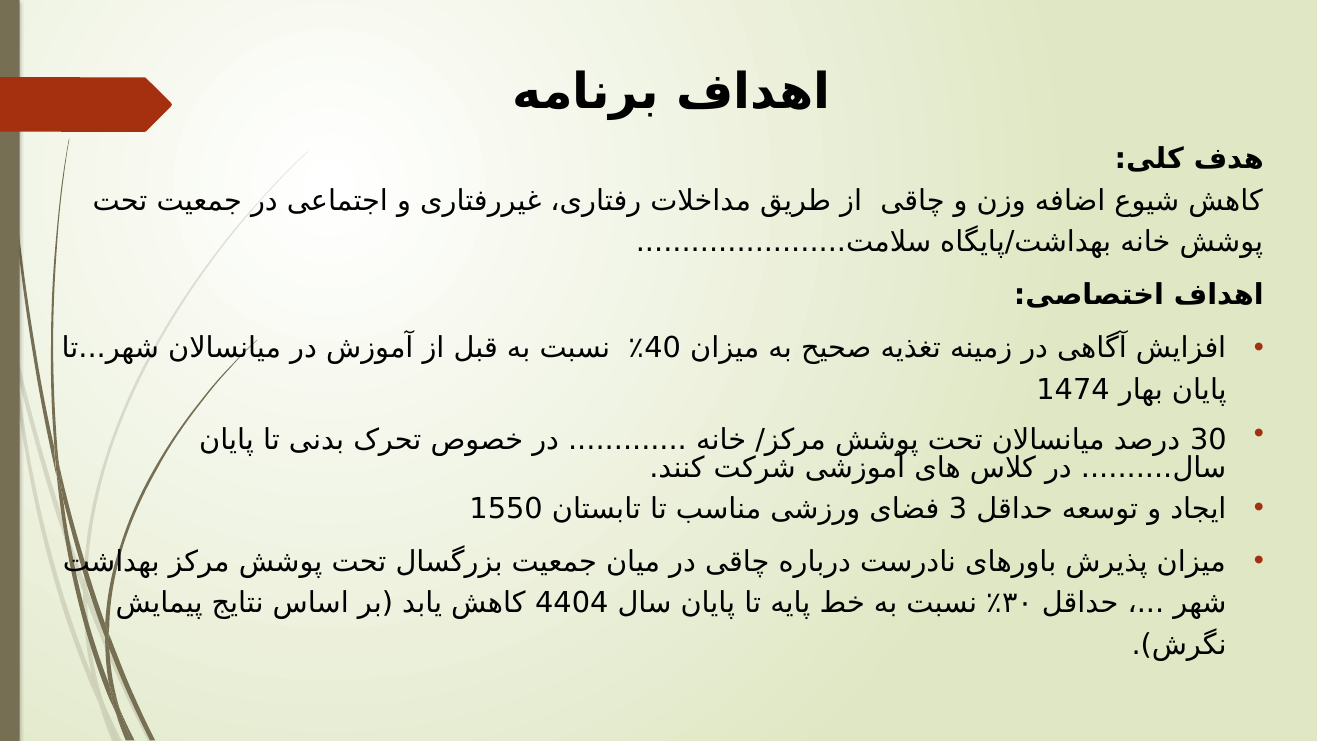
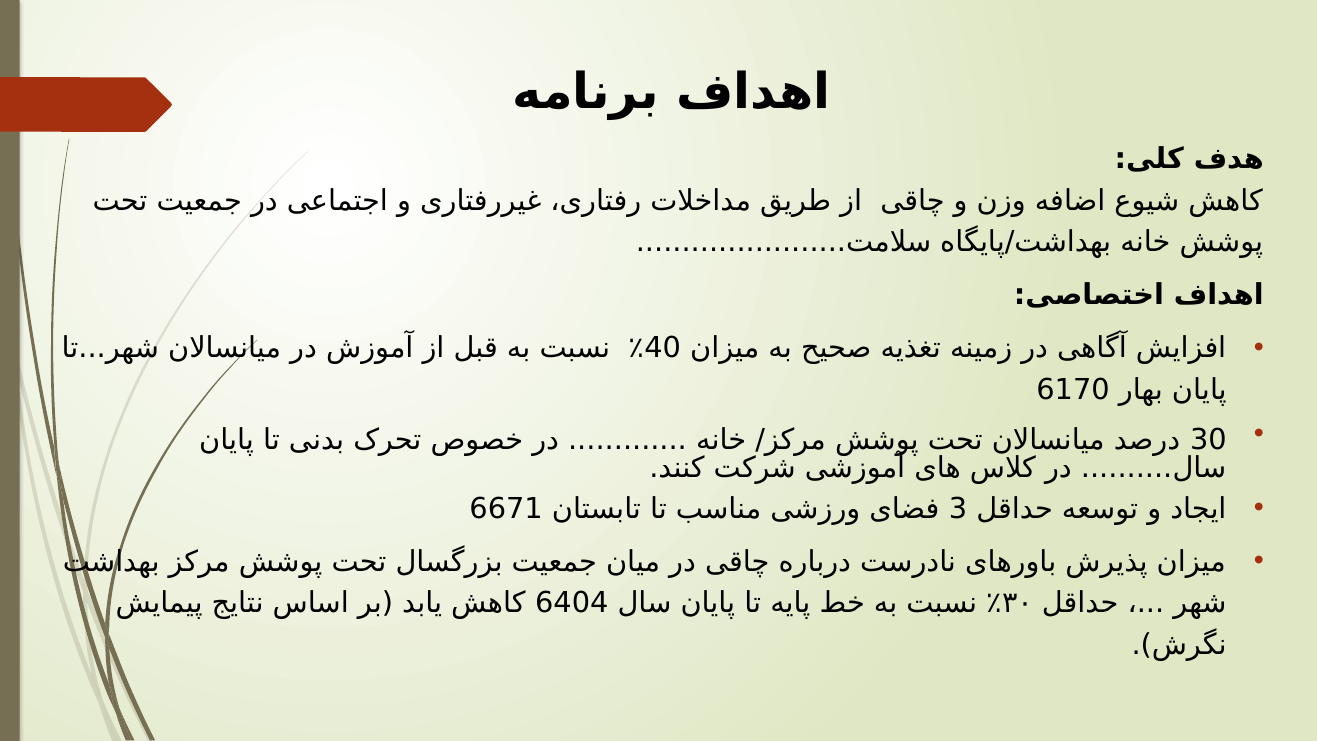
1474: 1474 -> 6170 (1073, 390)
1550: 1550 -> 6671 (506, 509)
4404: 4404 -> 6404 (572, 603)
